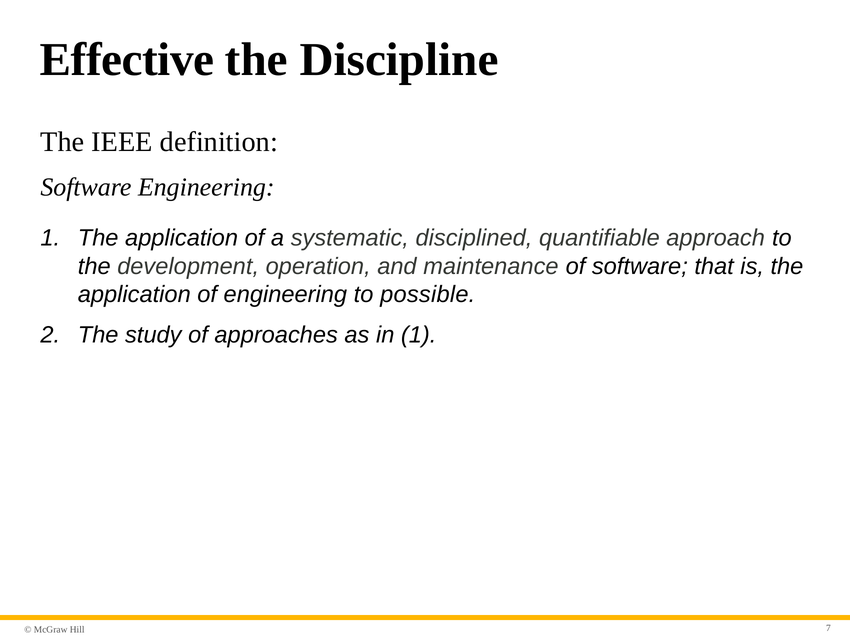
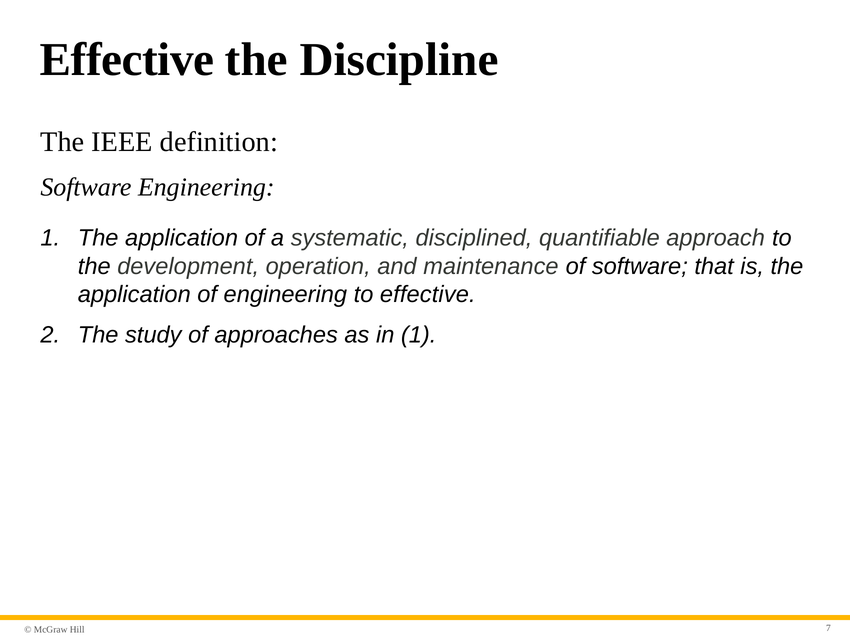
to possible: possible -> effective (428, 295)
